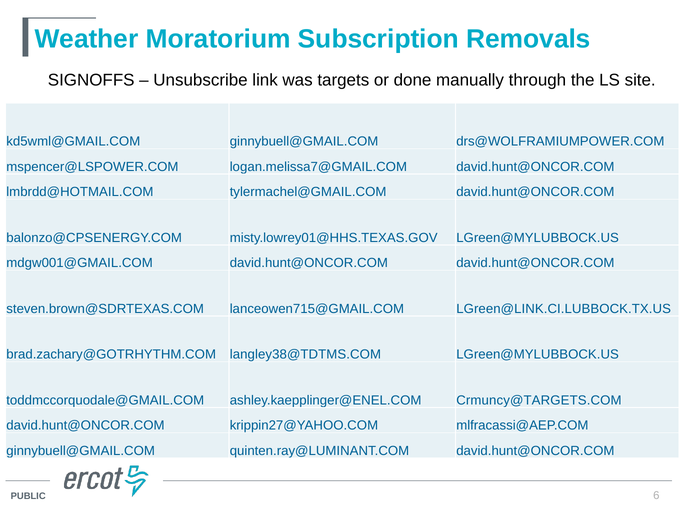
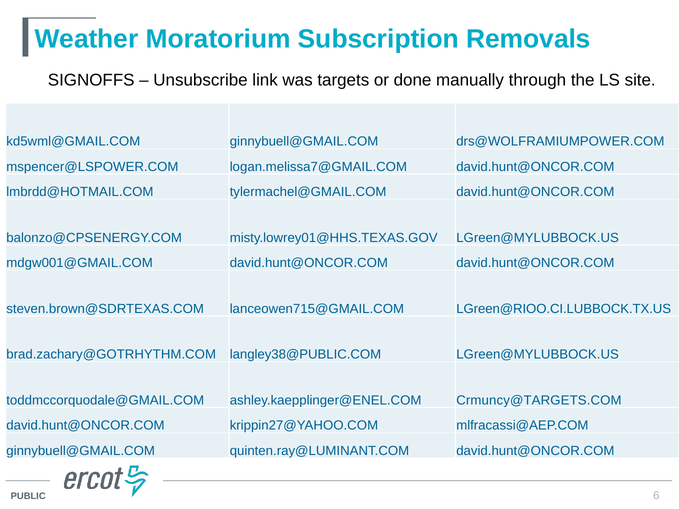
LGreen@LINK.CI.LUBBOCK.TX.US: LGreen@LINK.CI.LUBBOCK.TX.US -> LGreen@RIOO.CI.LUBBOCK.TX.US (564, 309)
langley38@TDTMS.COM: langley38@TDTMS.COM -> langley38@PUBLIC.COM (305, 355)
